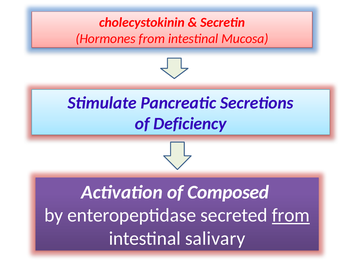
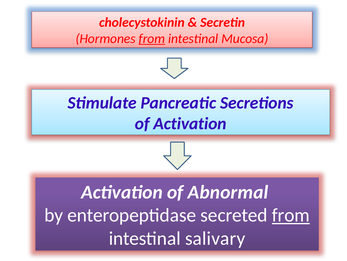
from underline: none -> present (152, 39)
of Deficiency: Deficiency -> Activation (190, 123)
Composed: Composed -> Abnormal (228, 192)
